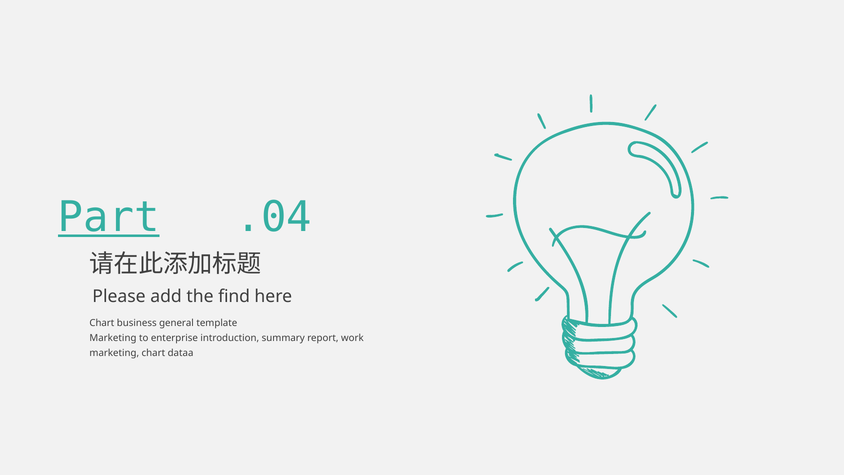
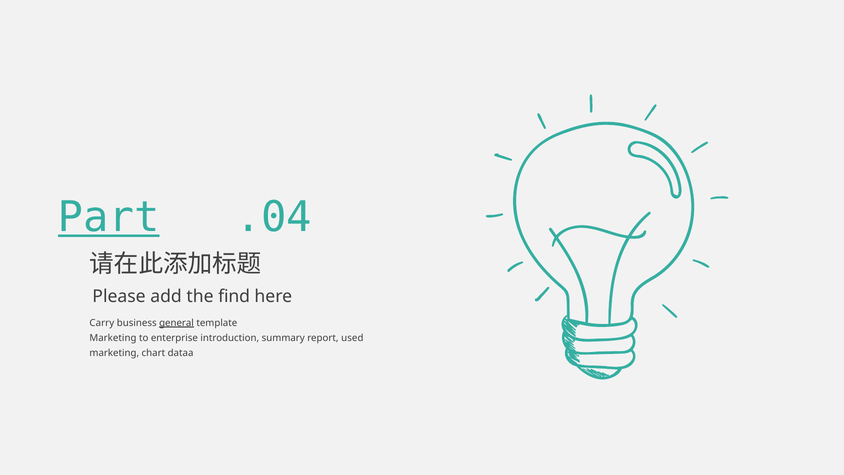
Chart: Chart -> Carry (102, 323)
general underline: none -> present (177, 323)
work: work -> used (352, 338)
